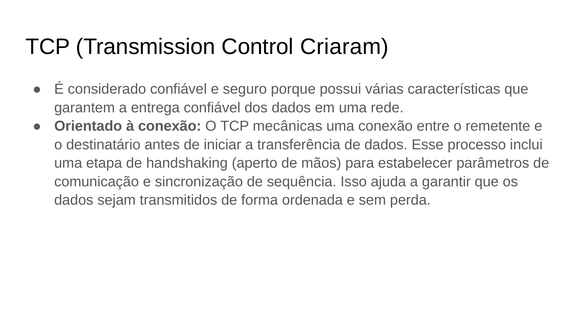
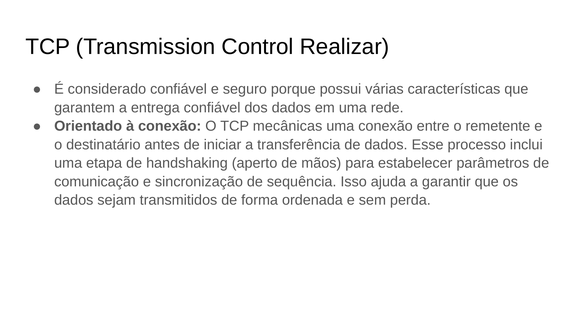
Criaram: Criaram -> Realizar (345, 47)
